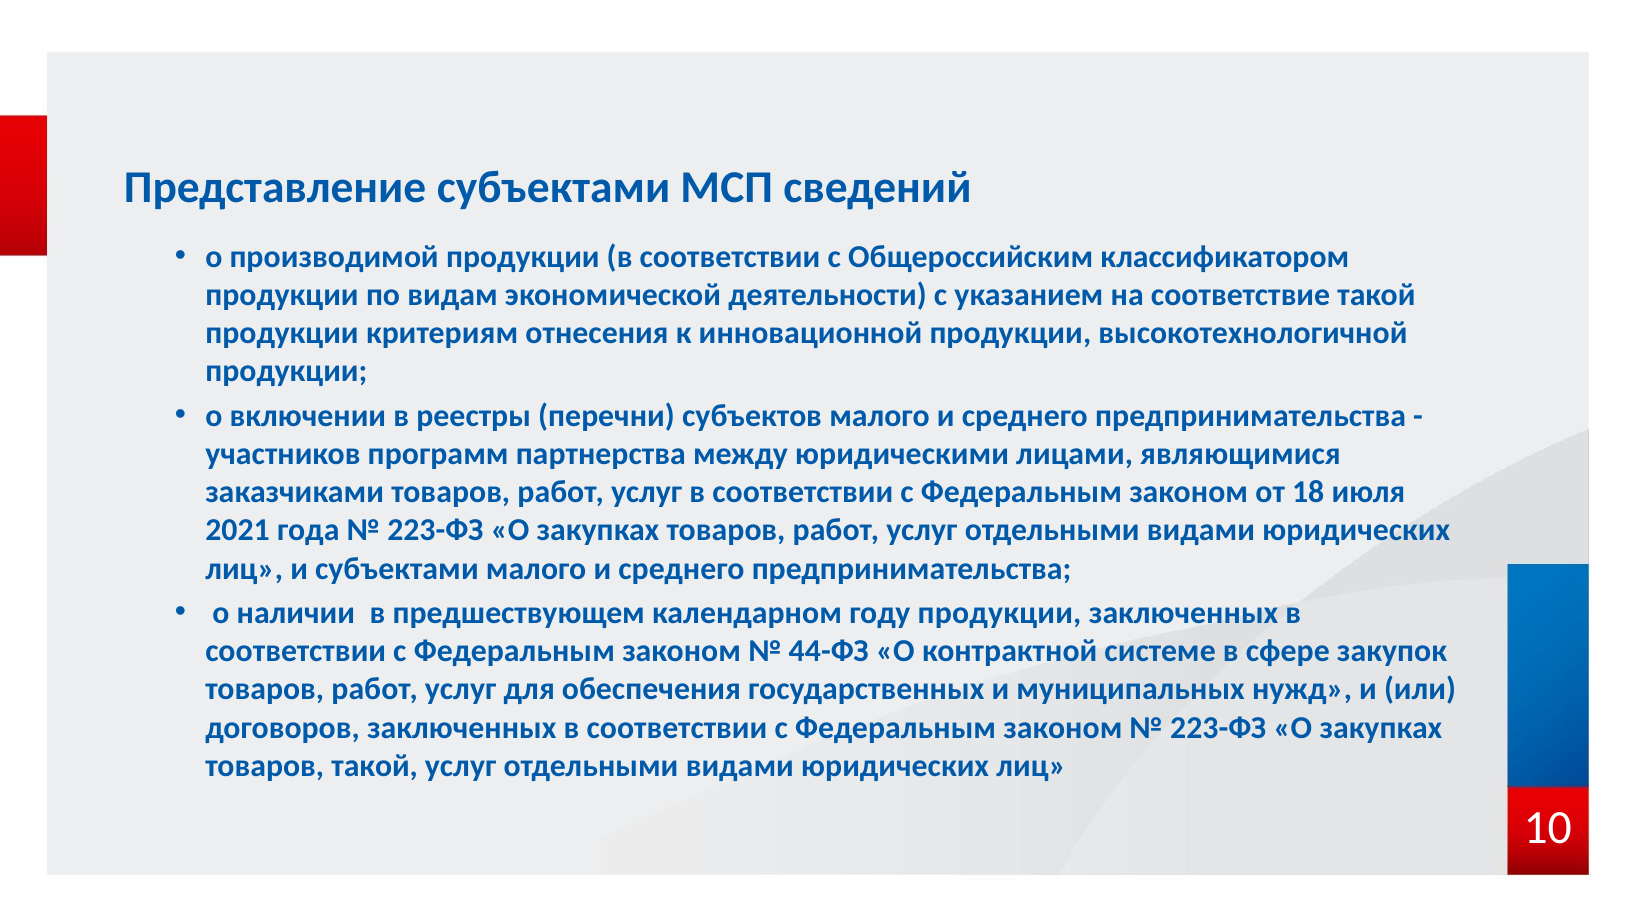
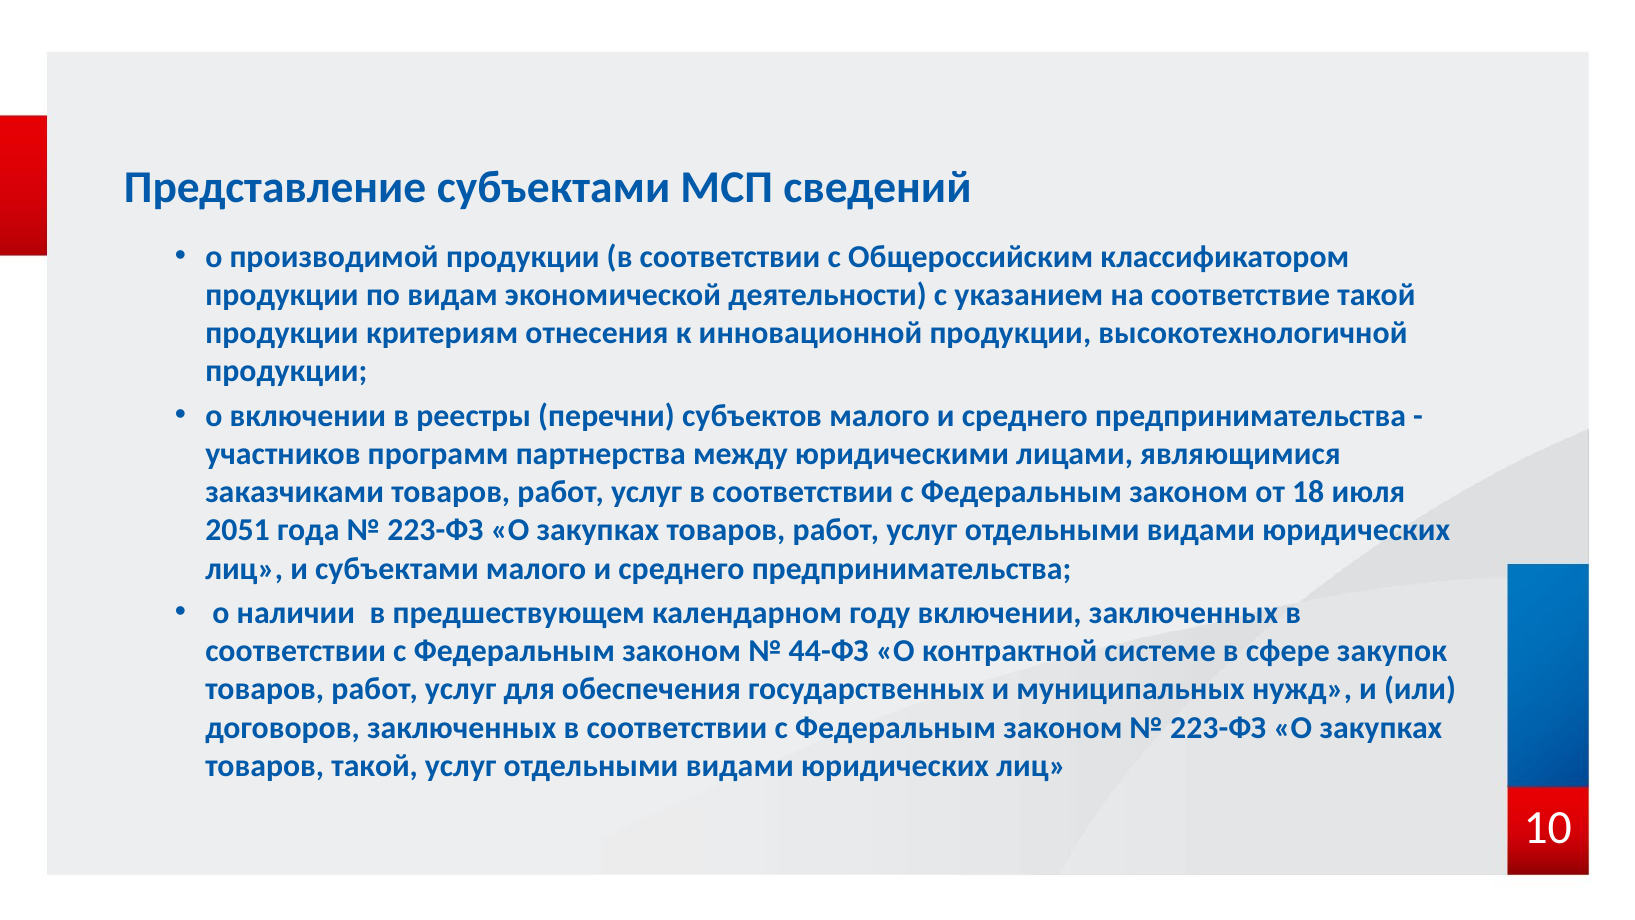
2021: 2021 -> 2051 (238, 530)
году продукции: продукции -> включении (1000, 613)
